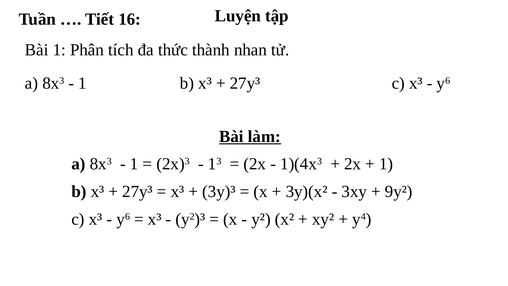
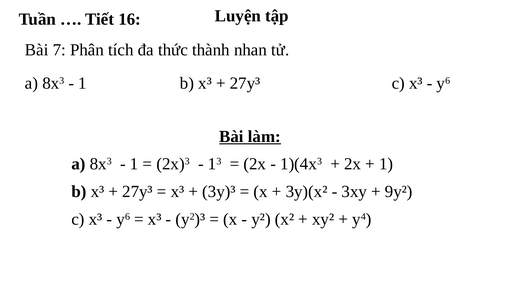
Bài 1: 1 -> 7 (59, 50)
